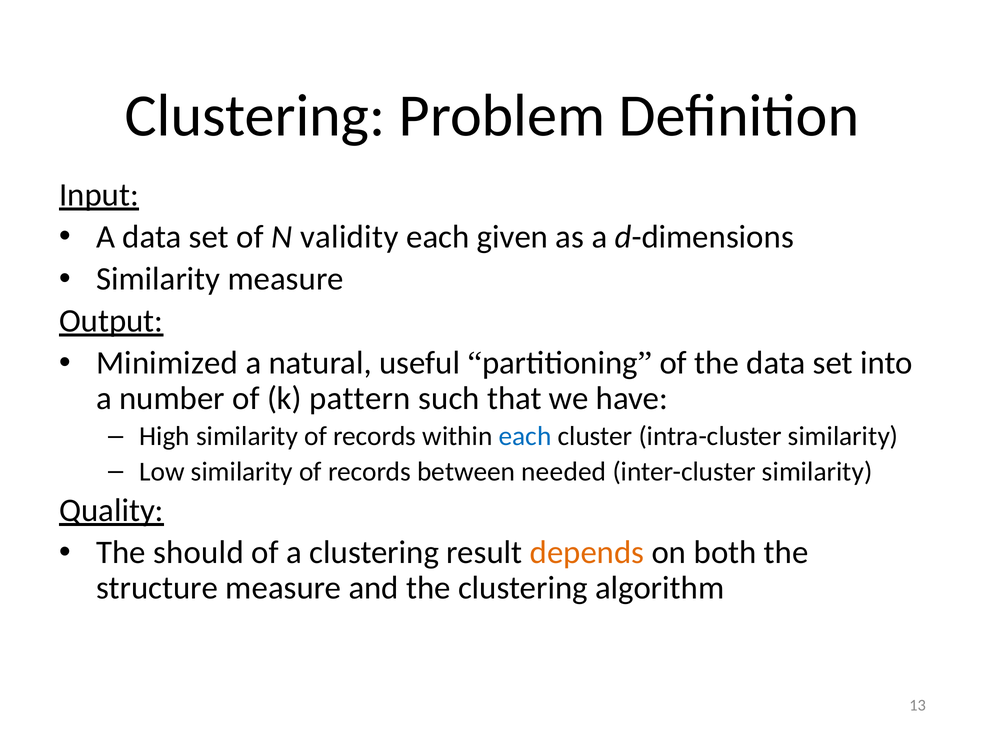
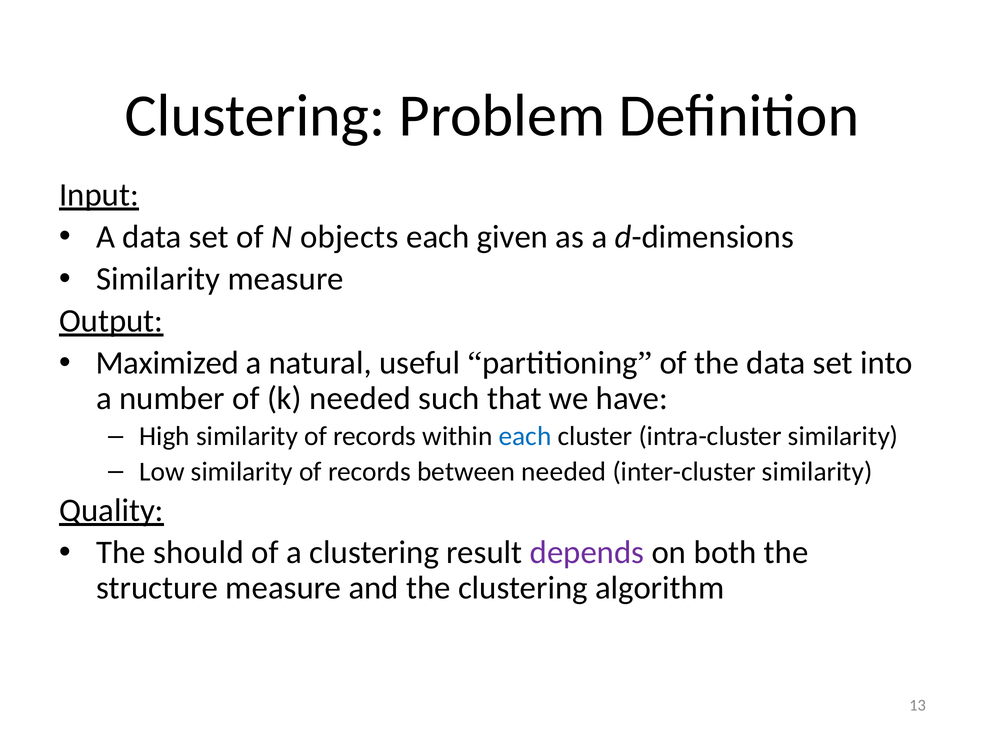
validity: validity -> objects (349, 237)
Minimized: Minimized -> Maximized (167, 363)
k pattern: pattern -> needed (360, 398)
depends colour: orange -> purple (587, 552)
